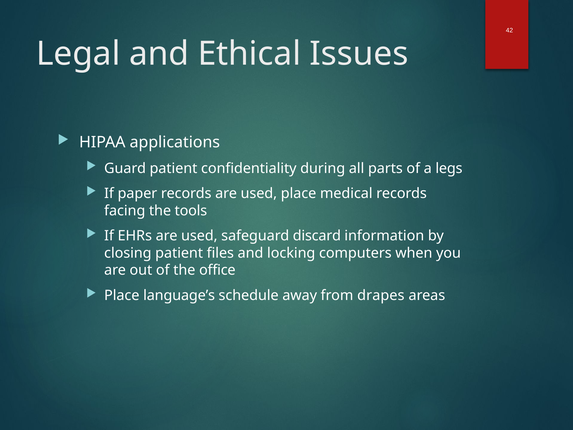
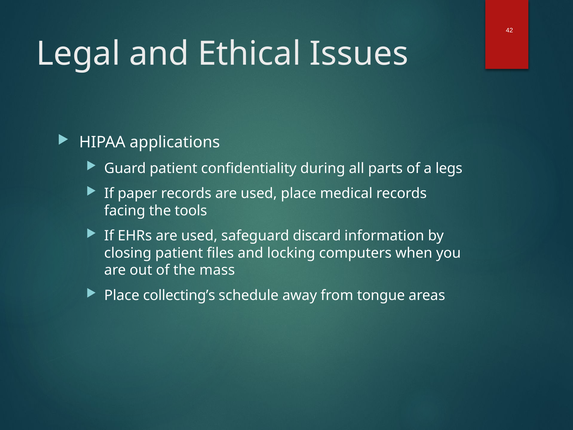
office: office -> mass (217, 270)
language’s: language’s -> collecting’s (179, 295)
drapes: drapes -> tongue (381, 295)
